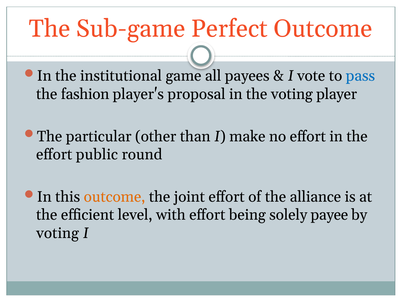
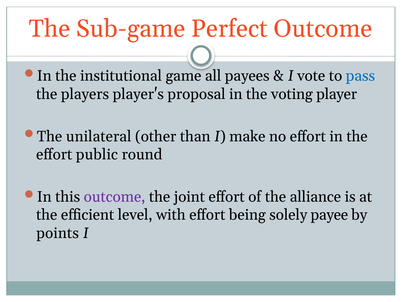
fashion: fashion -> players (85, 94)
particular: particular -> unilateral (99, 136)
outcome colour: orange -> purple (115, 196)
voting: voting -> points (58, 233)
